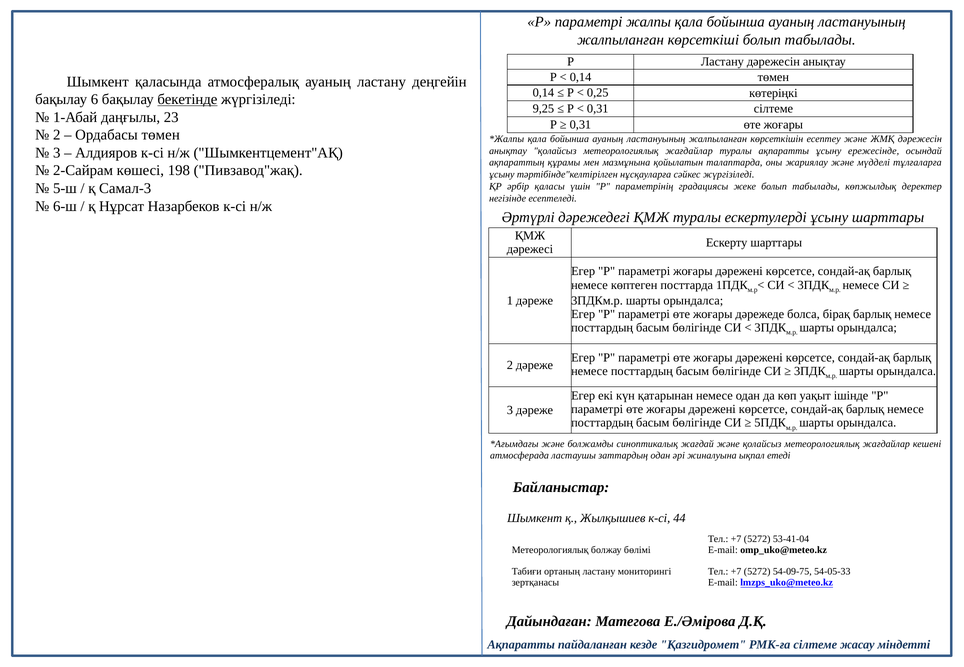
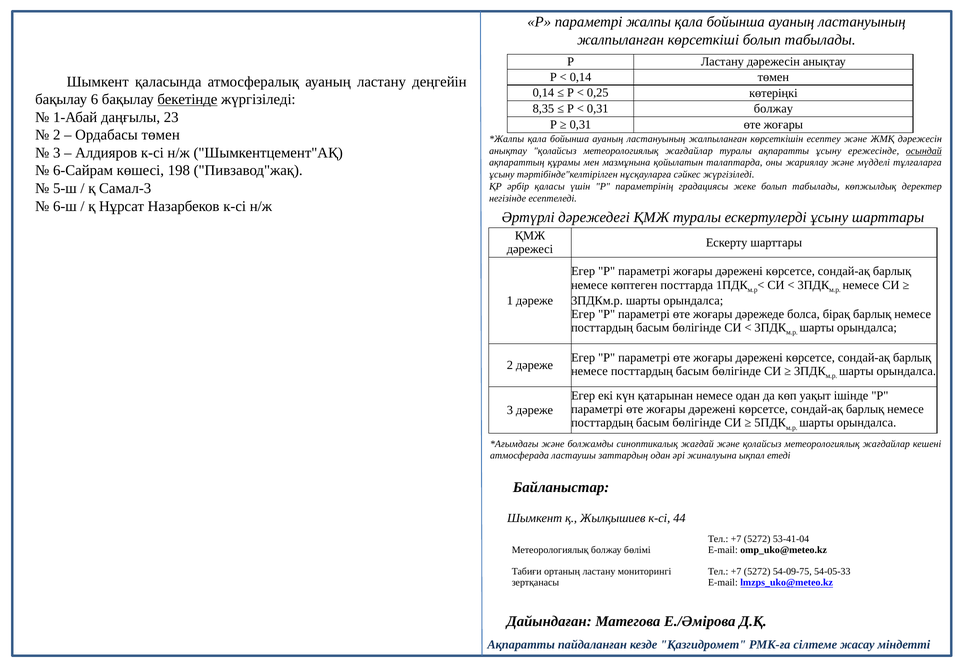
9,25: 9,25 -> 8,35 (543, 109)
0,31 сілтеме: сілтеме -> болжау (773, 109)
осындай underline: none -> present (924, 151)
2-Сайрам: 2-Сайрам -> 6-Сайрам (83, 171)
